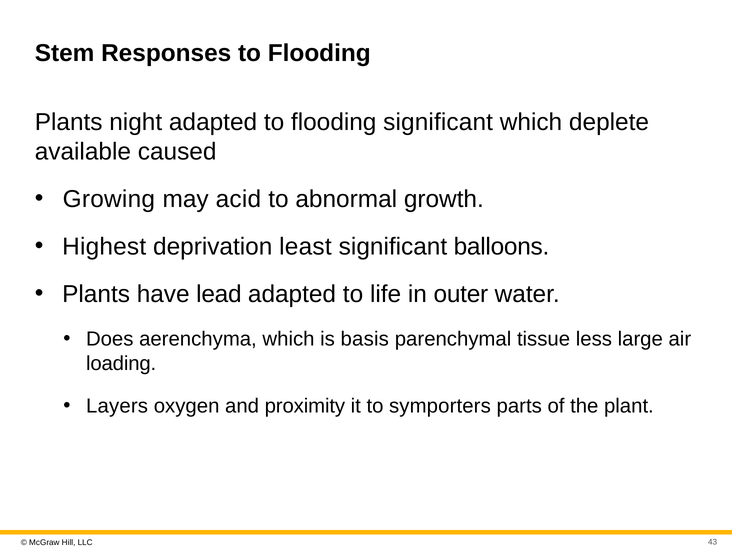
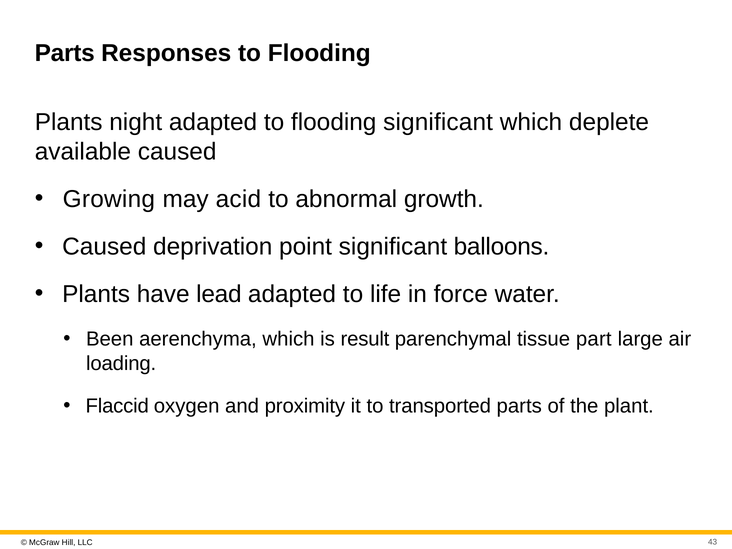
Stem: Stem -> Parts (65, 53)
Highest: Highest -> Caused (104, 247)
least: least -> point (306, 247)
outer: outer -> force (461, 294)
Does: Does -> Been (110, 339)
basis: basis -> result (365, 339)
less: less -> part (594, 339)
Layers: Layers -> Flaccid (117, 406)
symporters: symporters -> transported (440, 406)
